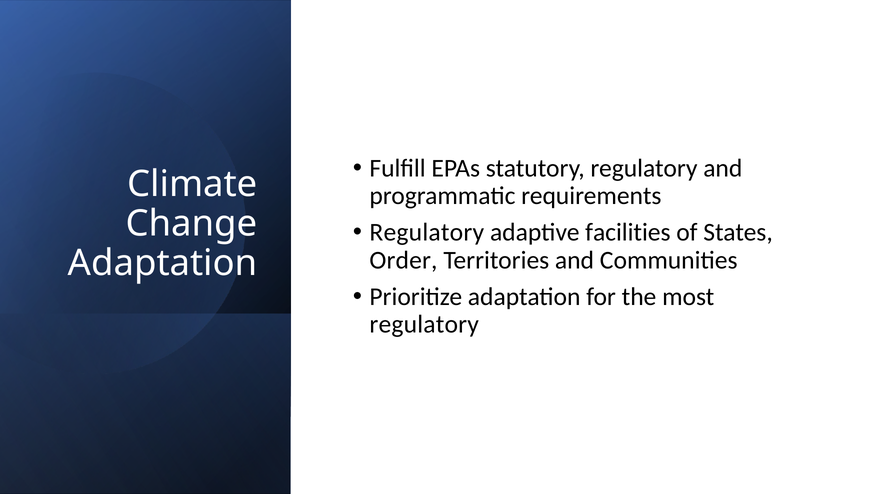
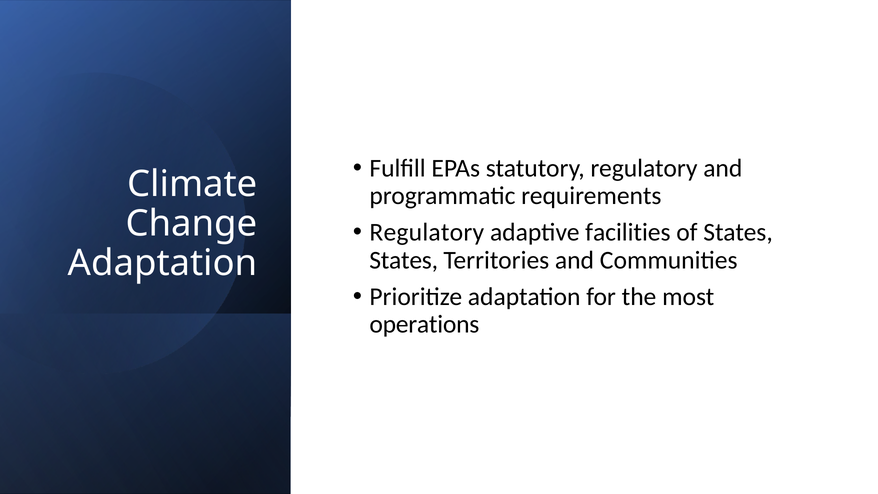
Order: Order -> States (404, 260)
regulatory: regulatory -> operations (424, 324)
